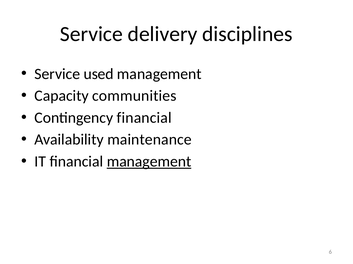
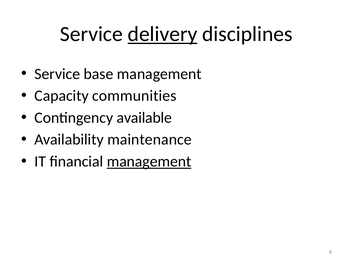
delivery underline: none -> present (162, 34)
used: used -> base (99, 74)
Contingency financial: financial -> available (144, 118)
